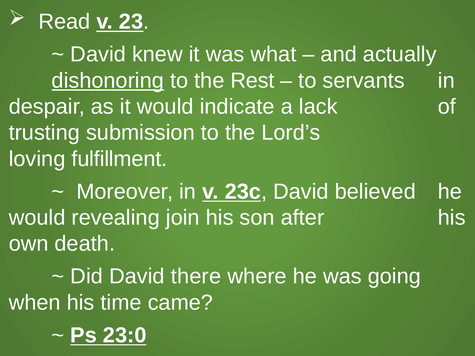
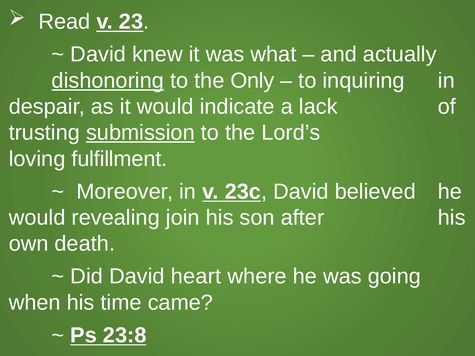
Rest: Rest -> Only (252, 81)
servants: servants -> inquiring (364, 81)
submission underline: none -> present (140, 133)
there: there -> heart (196, 277)
23:0: 23:0 -> 23:8 (125, 336)
